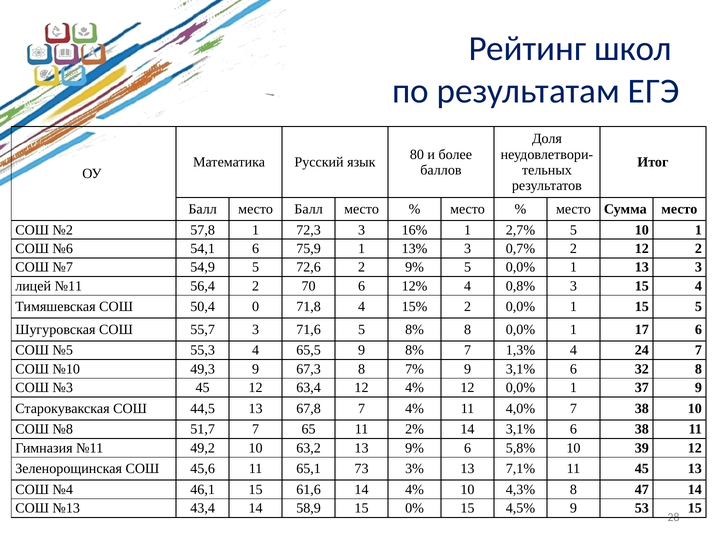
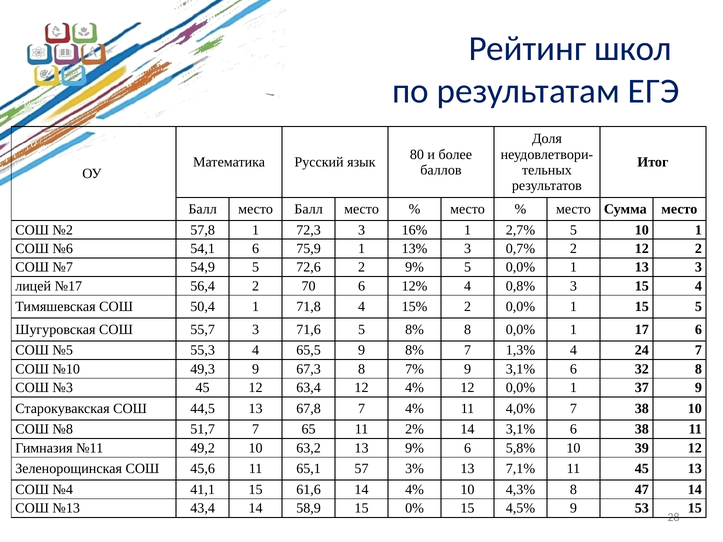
лицей №11: №11 -> №17 (68, 286)
50,4 0: 0 -> 1 (256, 307)
73: 73 -> 57 (362, 469)
46,1: 46,1 -> 41,1 (203, 490)
